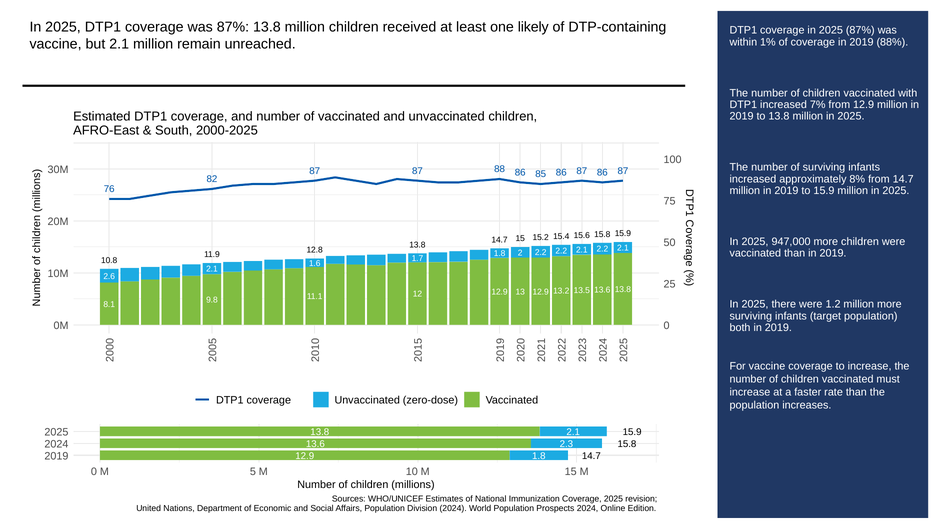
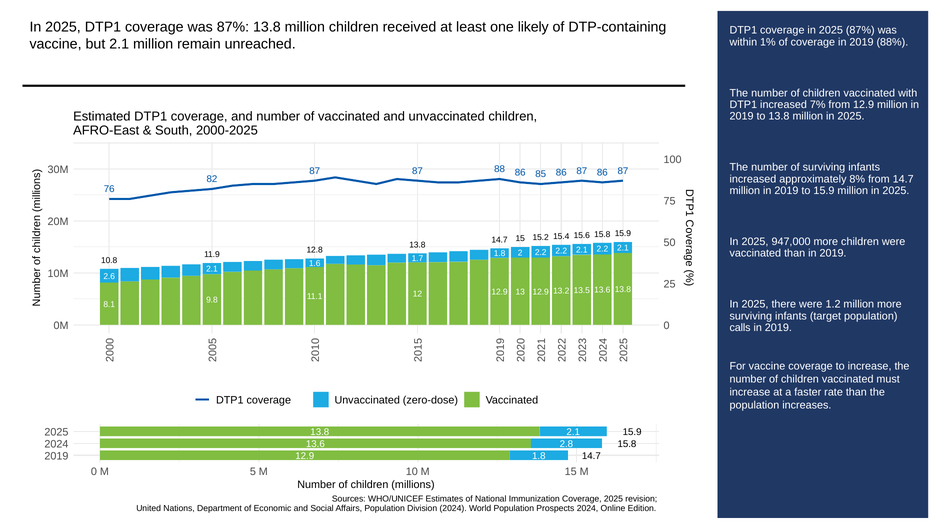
both: both -> calls (740, 327)
2.3: 2.3 -> 2.8 (566, 444)
